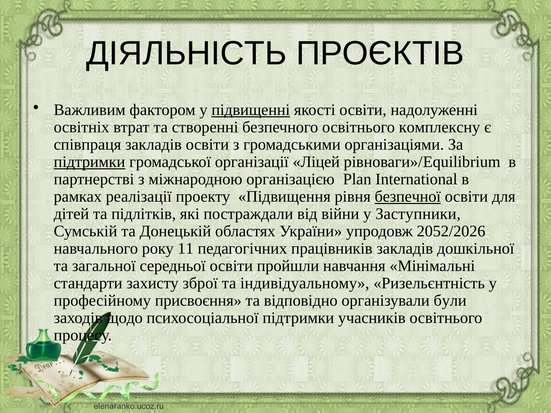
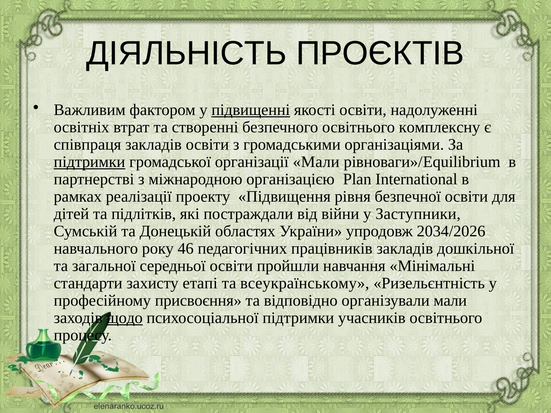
організації Ліцей: Ліцей -> Мали (316, 162)
безпечної underline: present -> none (408, 197)
2052/2026: 2052/2026 -> 2034/2026 (451, 231)
11: 11 -> 46 (186, 249)
зброї: зброї -> етапі (200, 283)
індивідуальному: індивідуальному -> всеукраїнському (305, 283)
організували були: були -> мали (450, 301)
щодо underline: none -> present (125, 318)
